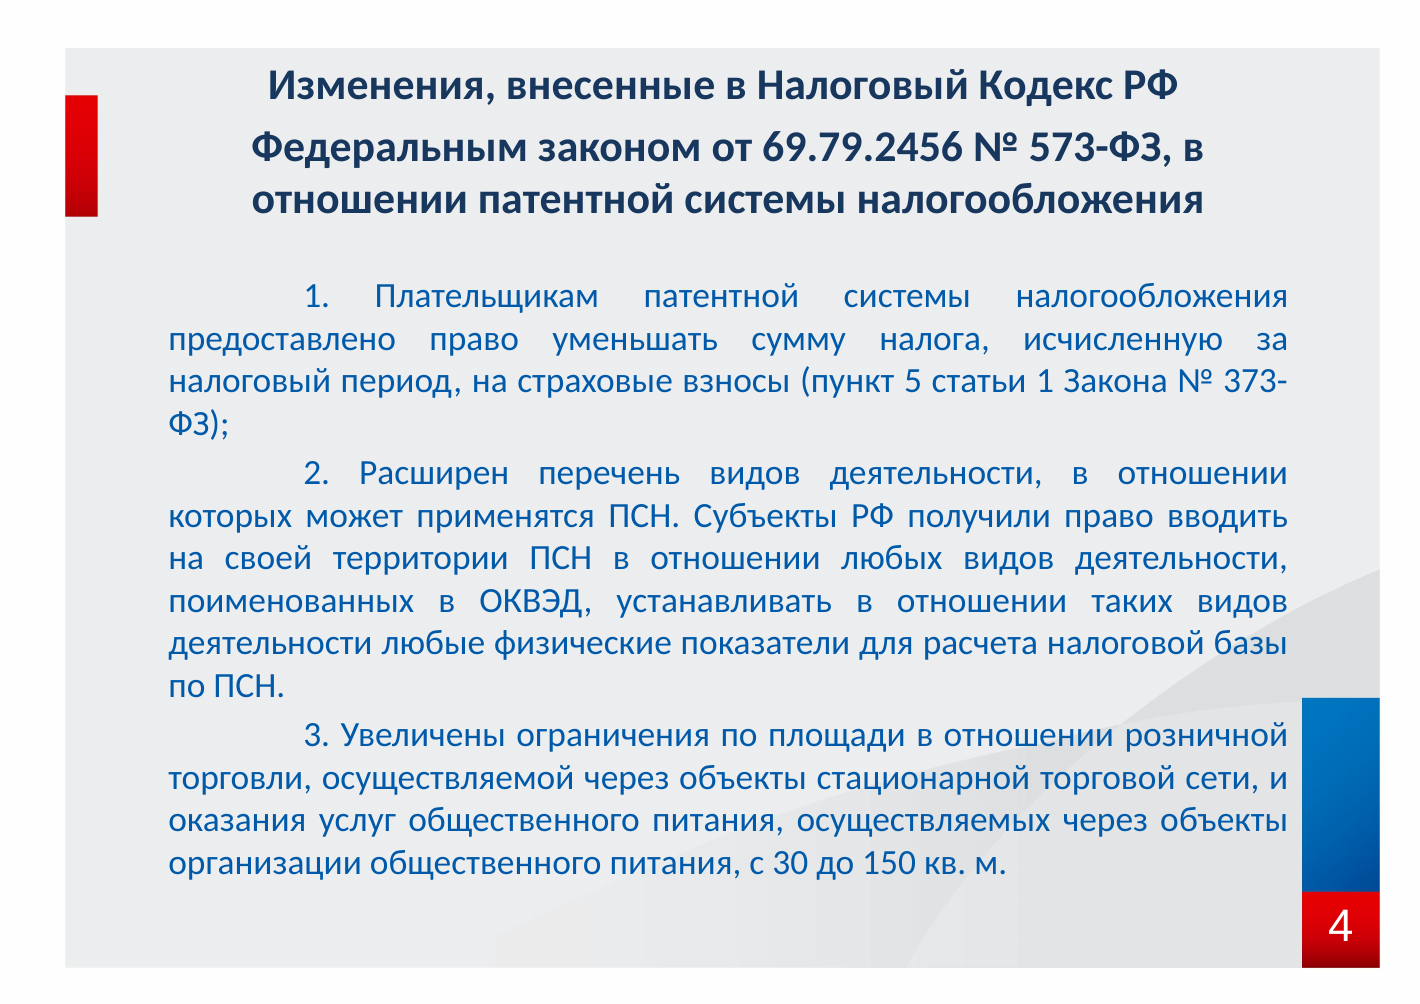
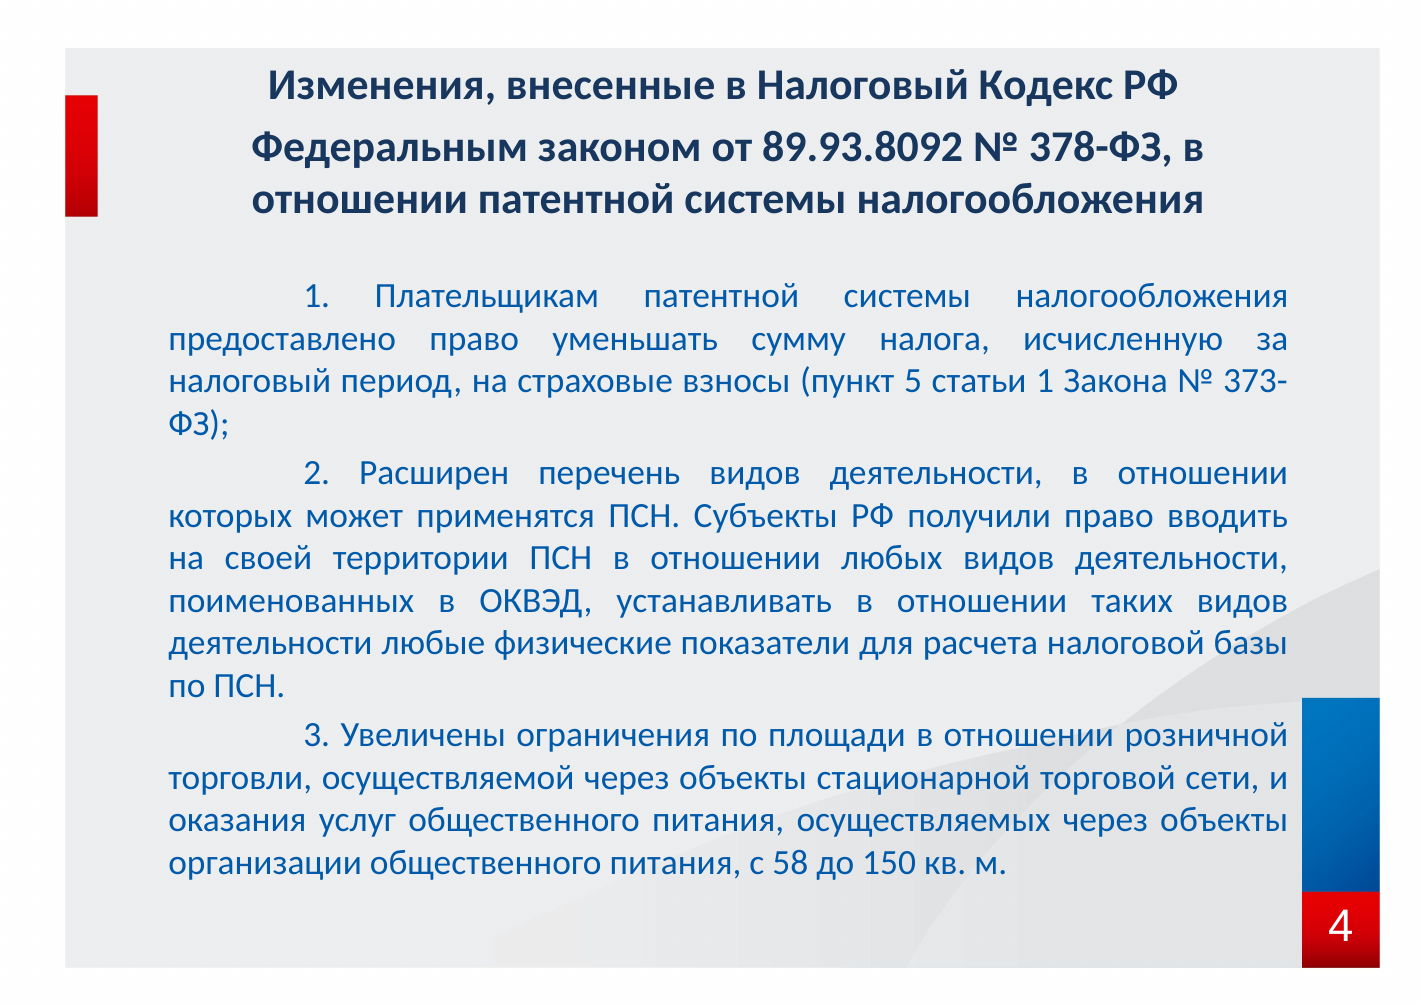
69.79.2456: 69.79.2456 -> 89.93.8092 (863, 147)
573-ФЗ: 573-ФЗ -> 378-ФЗ (1101, 147)
30: 30 -> 58 (790, 863)
